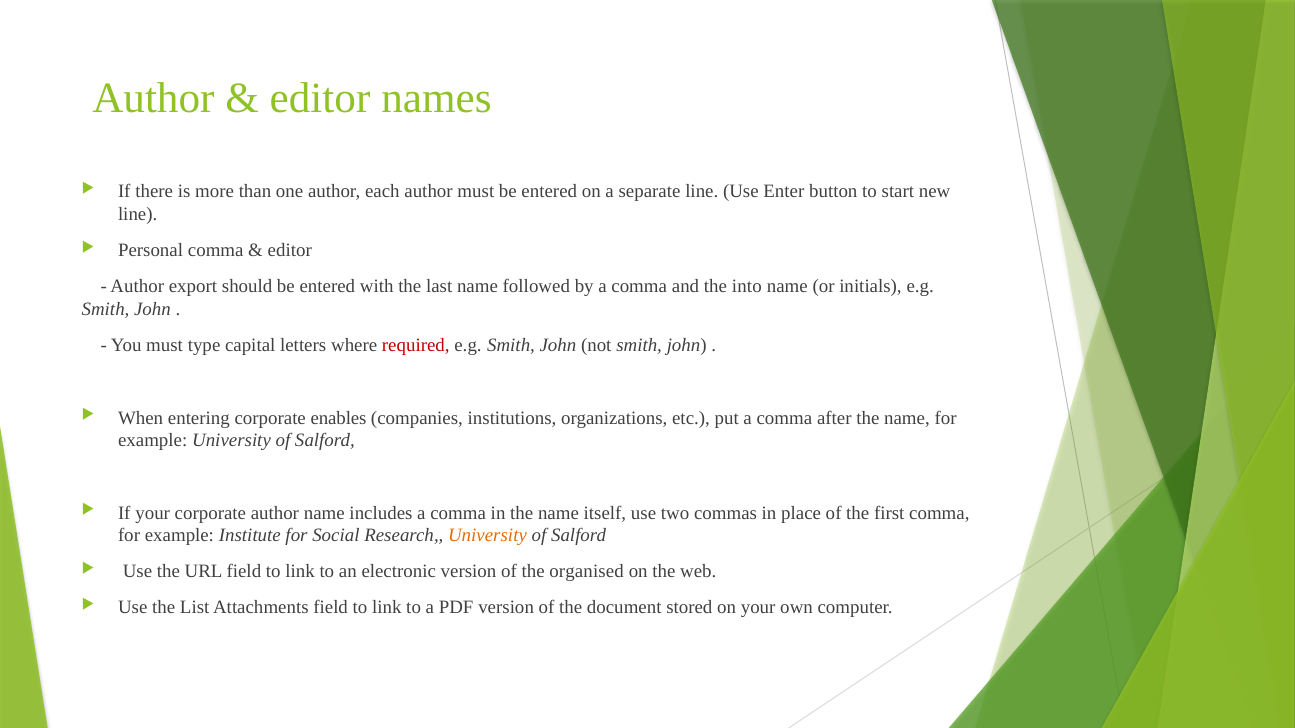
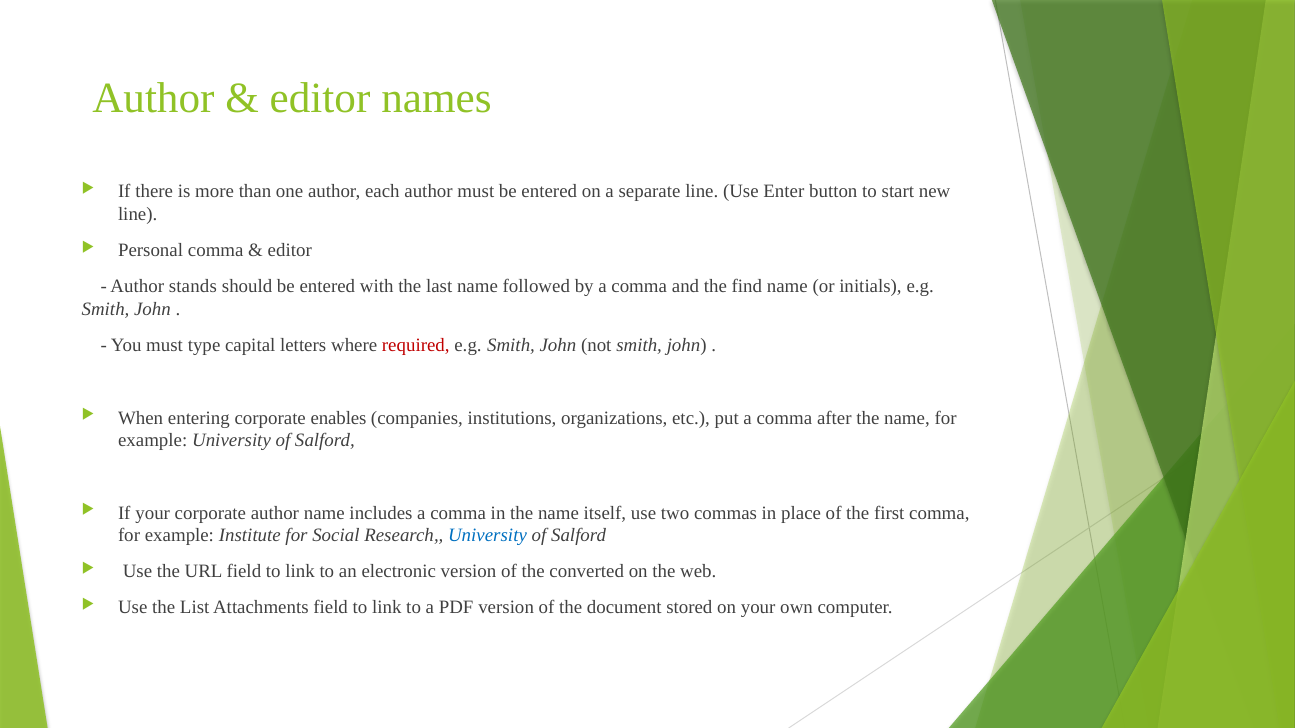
export: export -> stands (193, 287)
into: into -> find (747, 287)
University colour: orange -> blue (487, 536)
organised: organised -> converted (587, 572)
